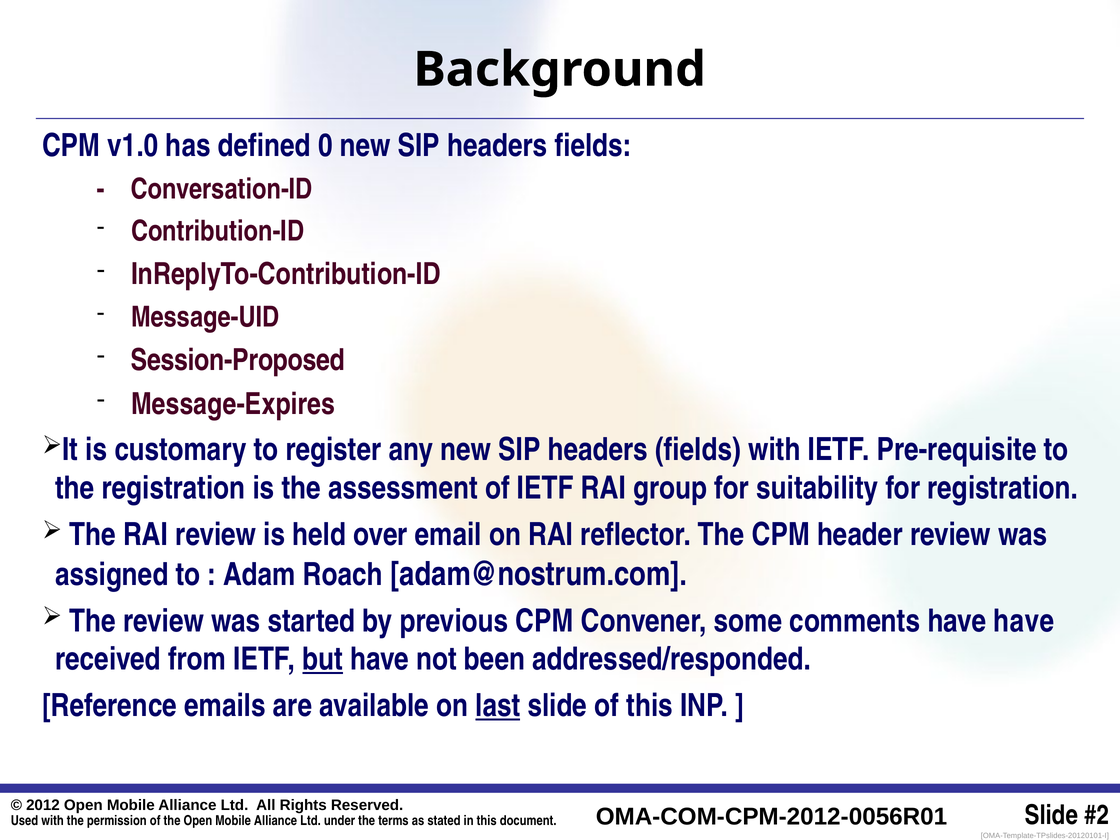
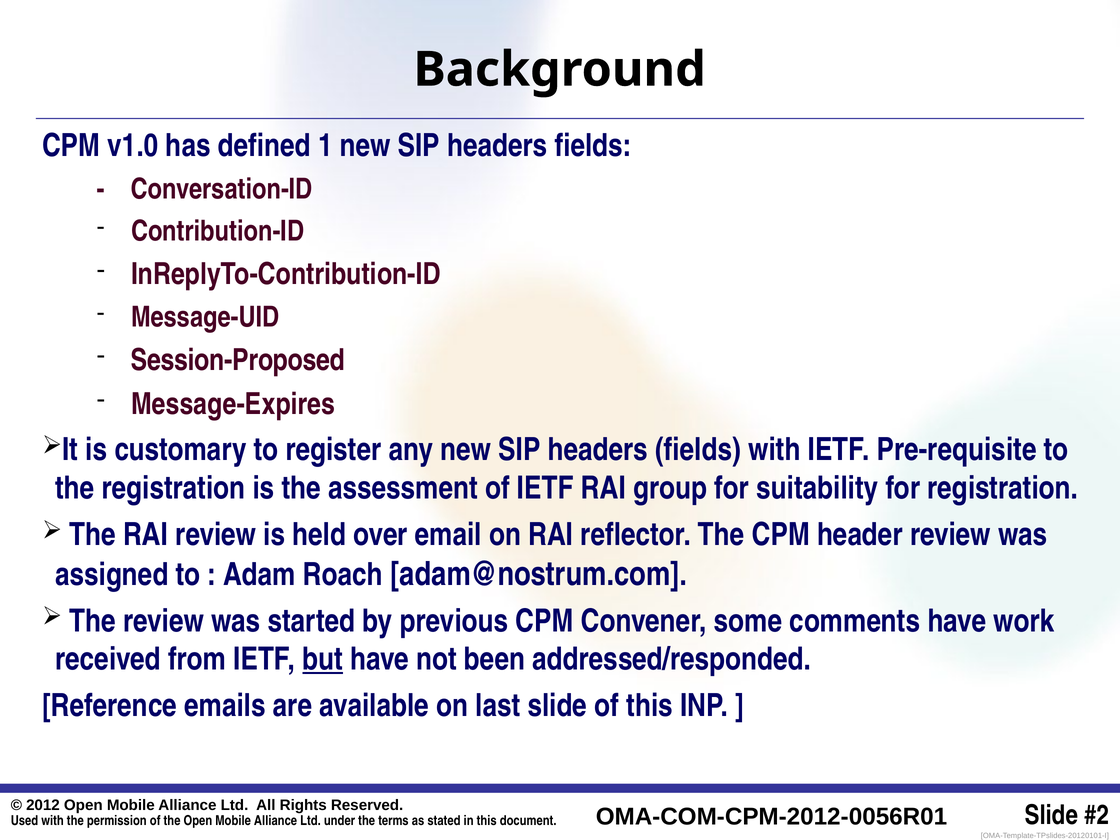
0: 0 -> 1 (325, 146)
have have: have -> work (1024, 621)
last underline: present -> none (498, 706)
